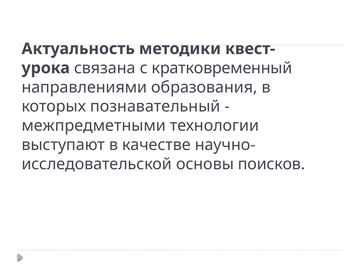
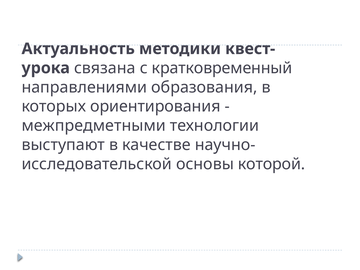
познавательный: познавательный -> ориентирования (155, 106)
поисков: поисков -> которой (272, 164)
